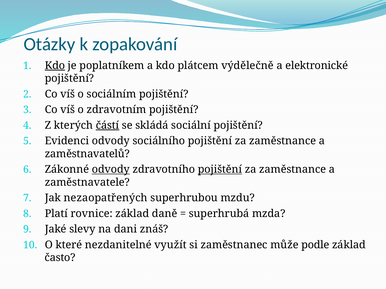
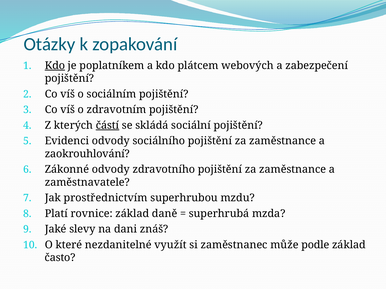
výdělečně: výdělečně -> webových (247, 66)
elektronické: elektronické -> zabezpečení (317, 66)
zaměstnavatelů: zaměstnavatelů -> zaokrouhlování (87, 154)
odvody underline: present -> none (111, 170)
pojištění underline: present -> none (220, 170)
nezaopatřených: nezaopatřených -> prostřednictvím (106, 198)
